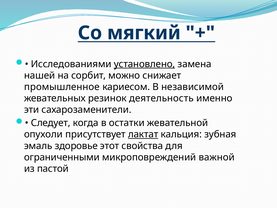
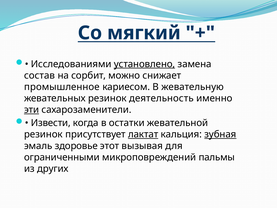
нашей: нашей -> состав (40, 75)
независимой: независимой -> жевательную (193, 87)
эти underline: none -> present (32, 110)
Следует: Следует -> Извести (51, 123)
опухоли: опухоли -> резинок (43, 134)
зубная underline: none -> present (220, 134)
свойства: свойства -> вызывая (142, 146)
важной: важной -> пальмы (217, 157)
пастой: пастой -> других (53, 169)
